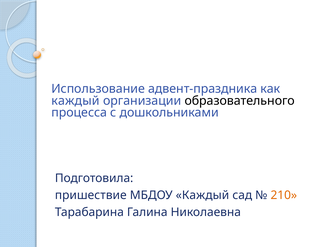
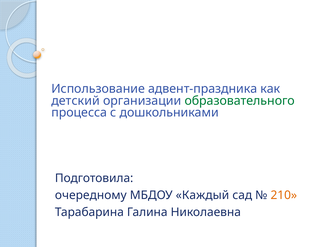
каждый: каждый -> детский (76, 101)
образовательного colour: black -> green (240, 101)
пришествие: пришествие -> очередному (91, 196)
